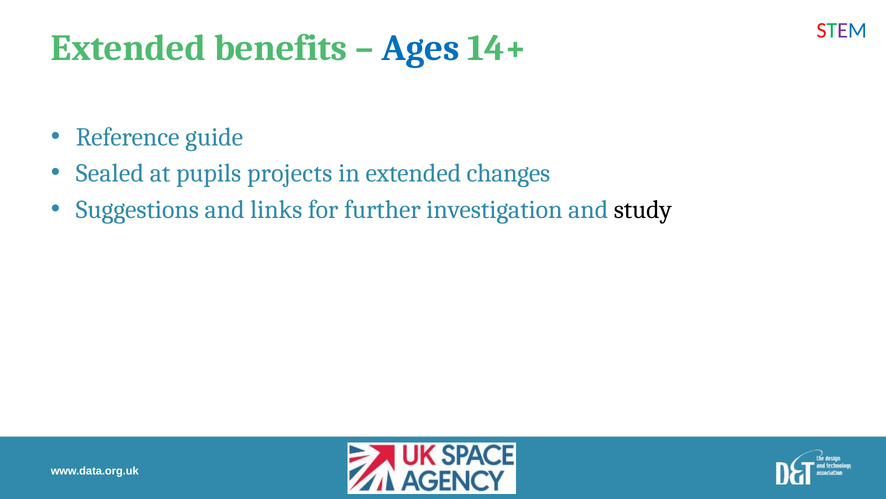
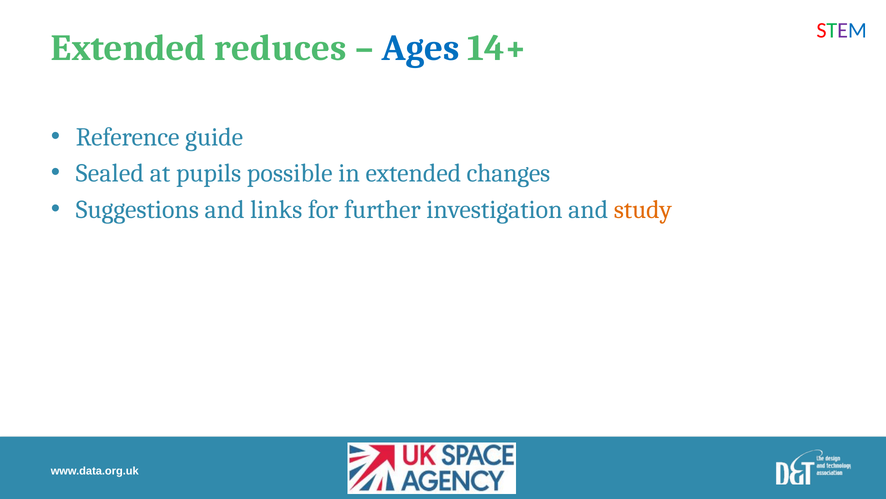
benefits: benefits -> reduces (280, 48)
projects: projects -> possible (290, 173)
study colour: black -> orange (643, 209)
